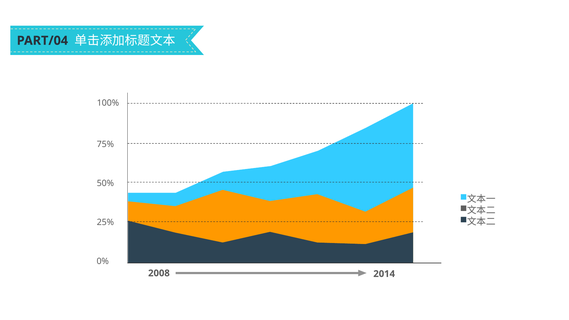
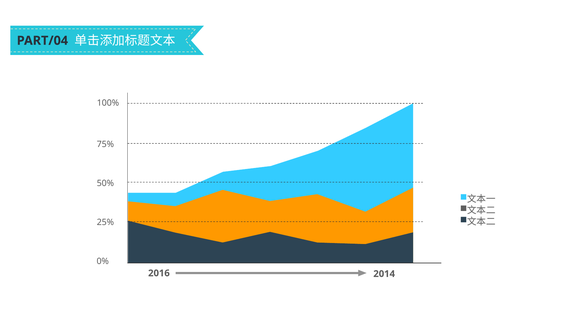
2008: 2008 -> 2016 (159, 273)
